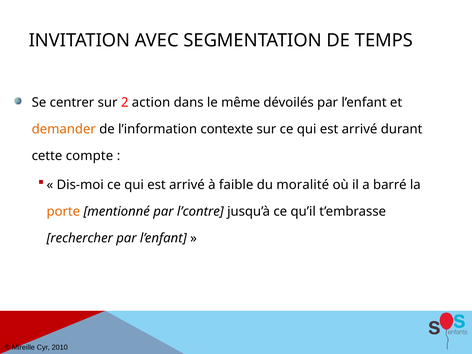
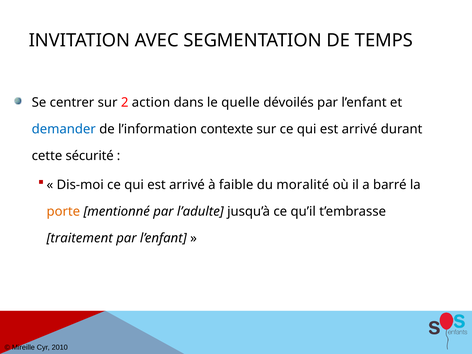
même: même -> quelle (241, 103)
demander colour: orange -> blue (64, 129)
compte: compte -> sécurité (90, 156)
l’contre: l’contre -> l’adulte (200, 211)
rechercher: rechercher -> traitement (80, 238)
